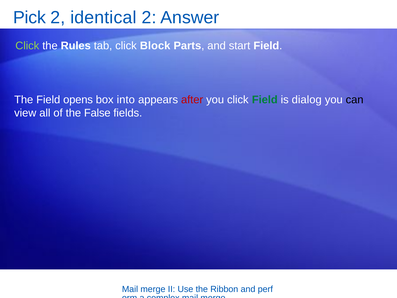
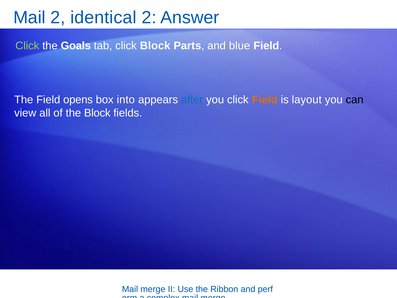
Pick: Pick -> Mail (29, 18)
Rules: Rules -> Goals (76, 46)
start: start -> blue (240, 46)
after colour: red -> blue (192, 100)
Field colour: green -> orange (265, 100)
dialog: dialog -> layout (307, 100)
the False: False -> Block (97, 113)
